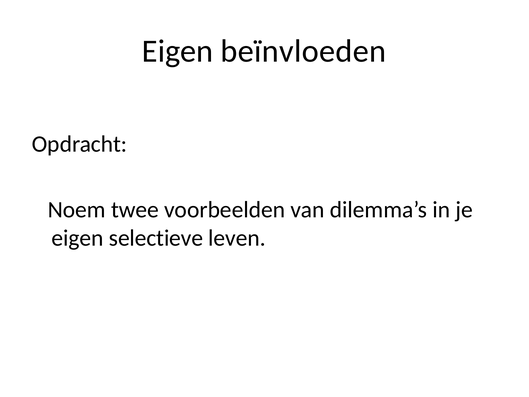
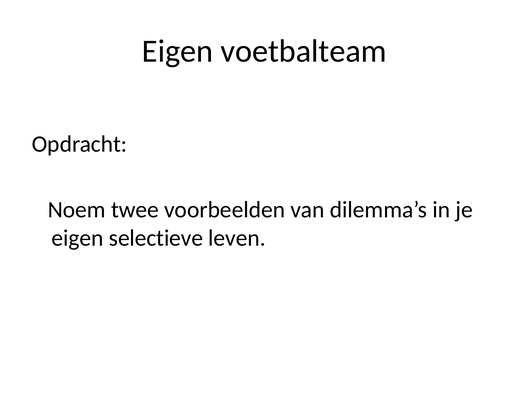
beïnvloeden: beïnvloeden -> voetbalteam (304, 51)
